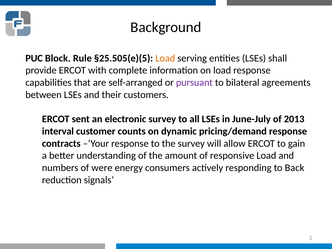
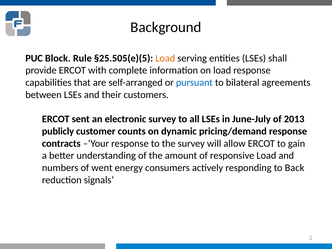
pursuant colour: purple -> blue (194, 83)
interval: interval -> publicly (58, 131)
were: were -> went (102, 168)
